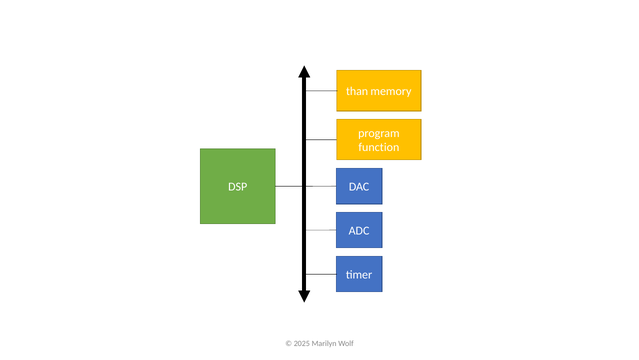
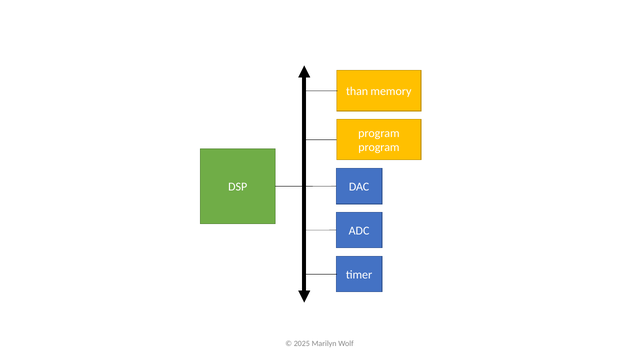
function: function -> program (379, 147)
